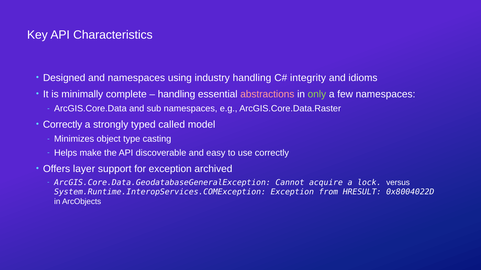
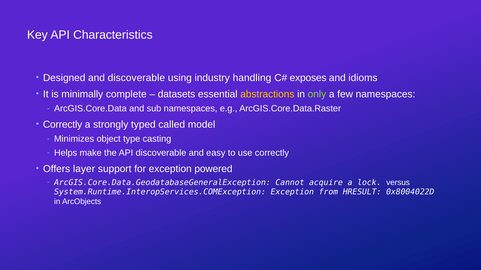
and namespaces: namespaces -> discoverable (136, 78)
integrity: integrity -> exposes (308, 78)
handling: handling -> datasets (177, 94)
abstractions colour: pink -> yellow (267, 94)
archived: archived -> powered (213, 169)
